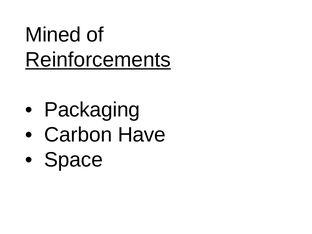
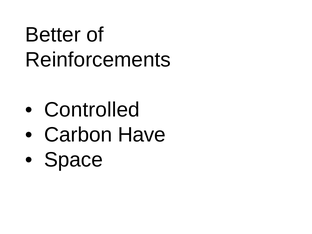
Mined: Mined -> Better (53, 35)
Reinforcements underline: present -> none (98, 60)
Packaging: Packaging -> Controlled (92, 110)
